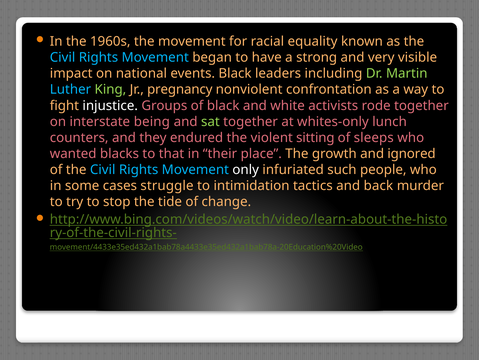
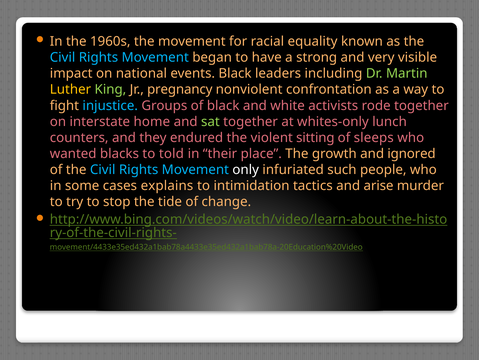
Luther colour: light blue -> yellow (70, 89)
injustice colour: white -> light blue (110, 105)
being: being -> home (152, 121)
that: that -> told (171, 153)
struggle: struggle -> explains (167, 185)
back: back -> arise (379, 185)
